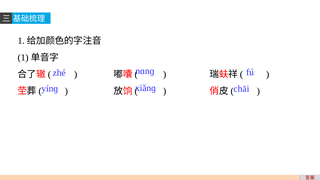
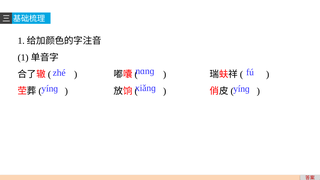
chāi: chāi -> yínɡ (241, 89)
